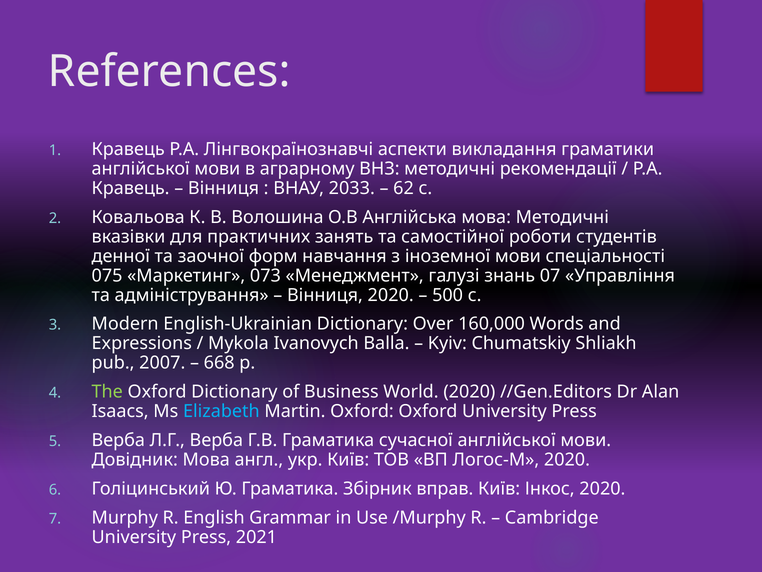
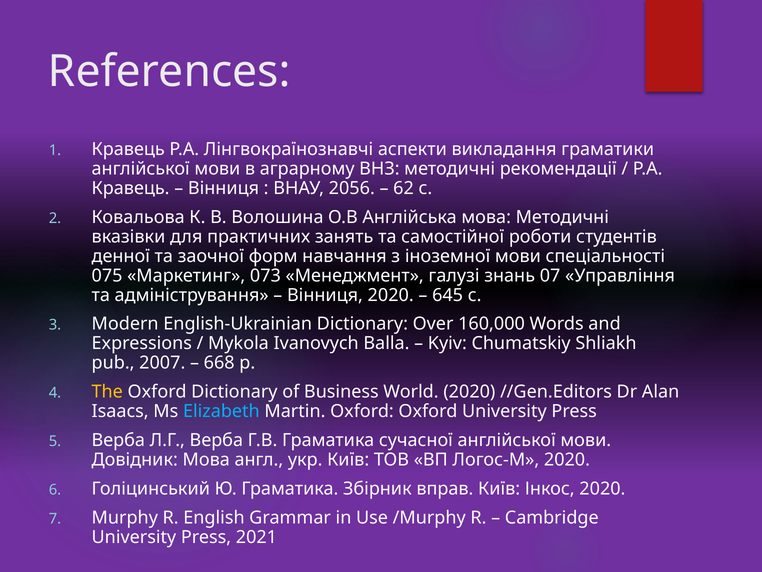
2033: 2033 -> 2056 (352, 188)
500: 500 -> 645 (448, 295)
The colour: light green -> yellow (107, 392)
